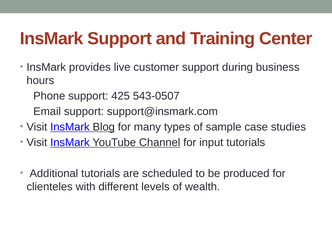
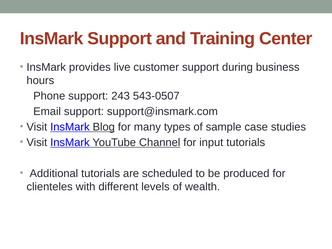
425: 425 -> 243 (121, 96)
